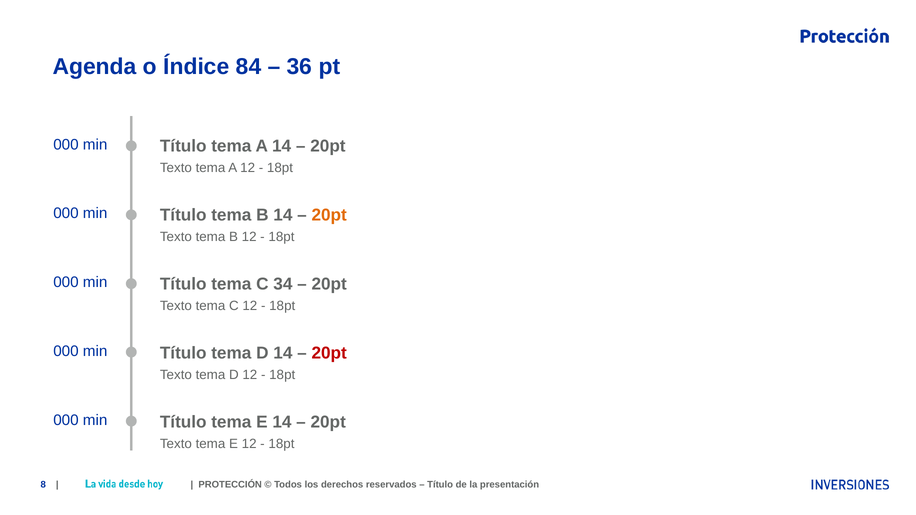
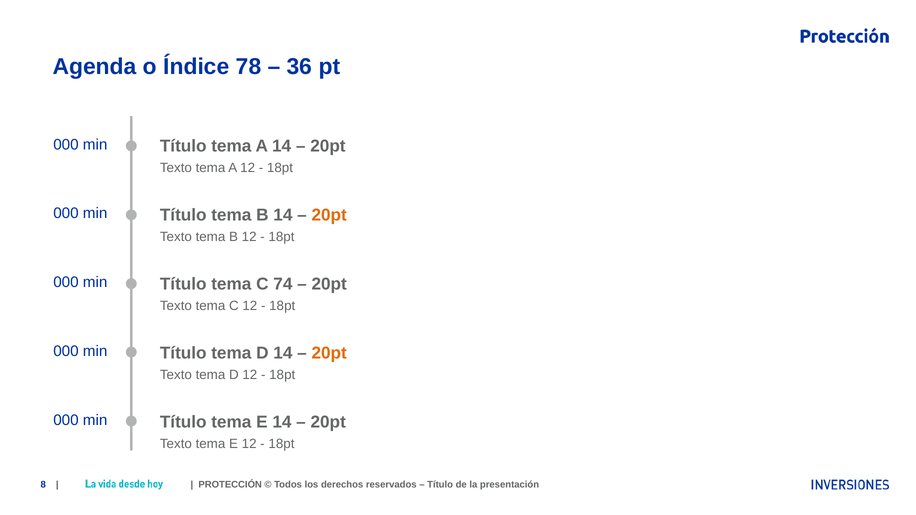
84: 84 -> 78 (249, 67)
34: 34 -> 74 (283, 284)
20pt colour: red -> orange (329, 353)
